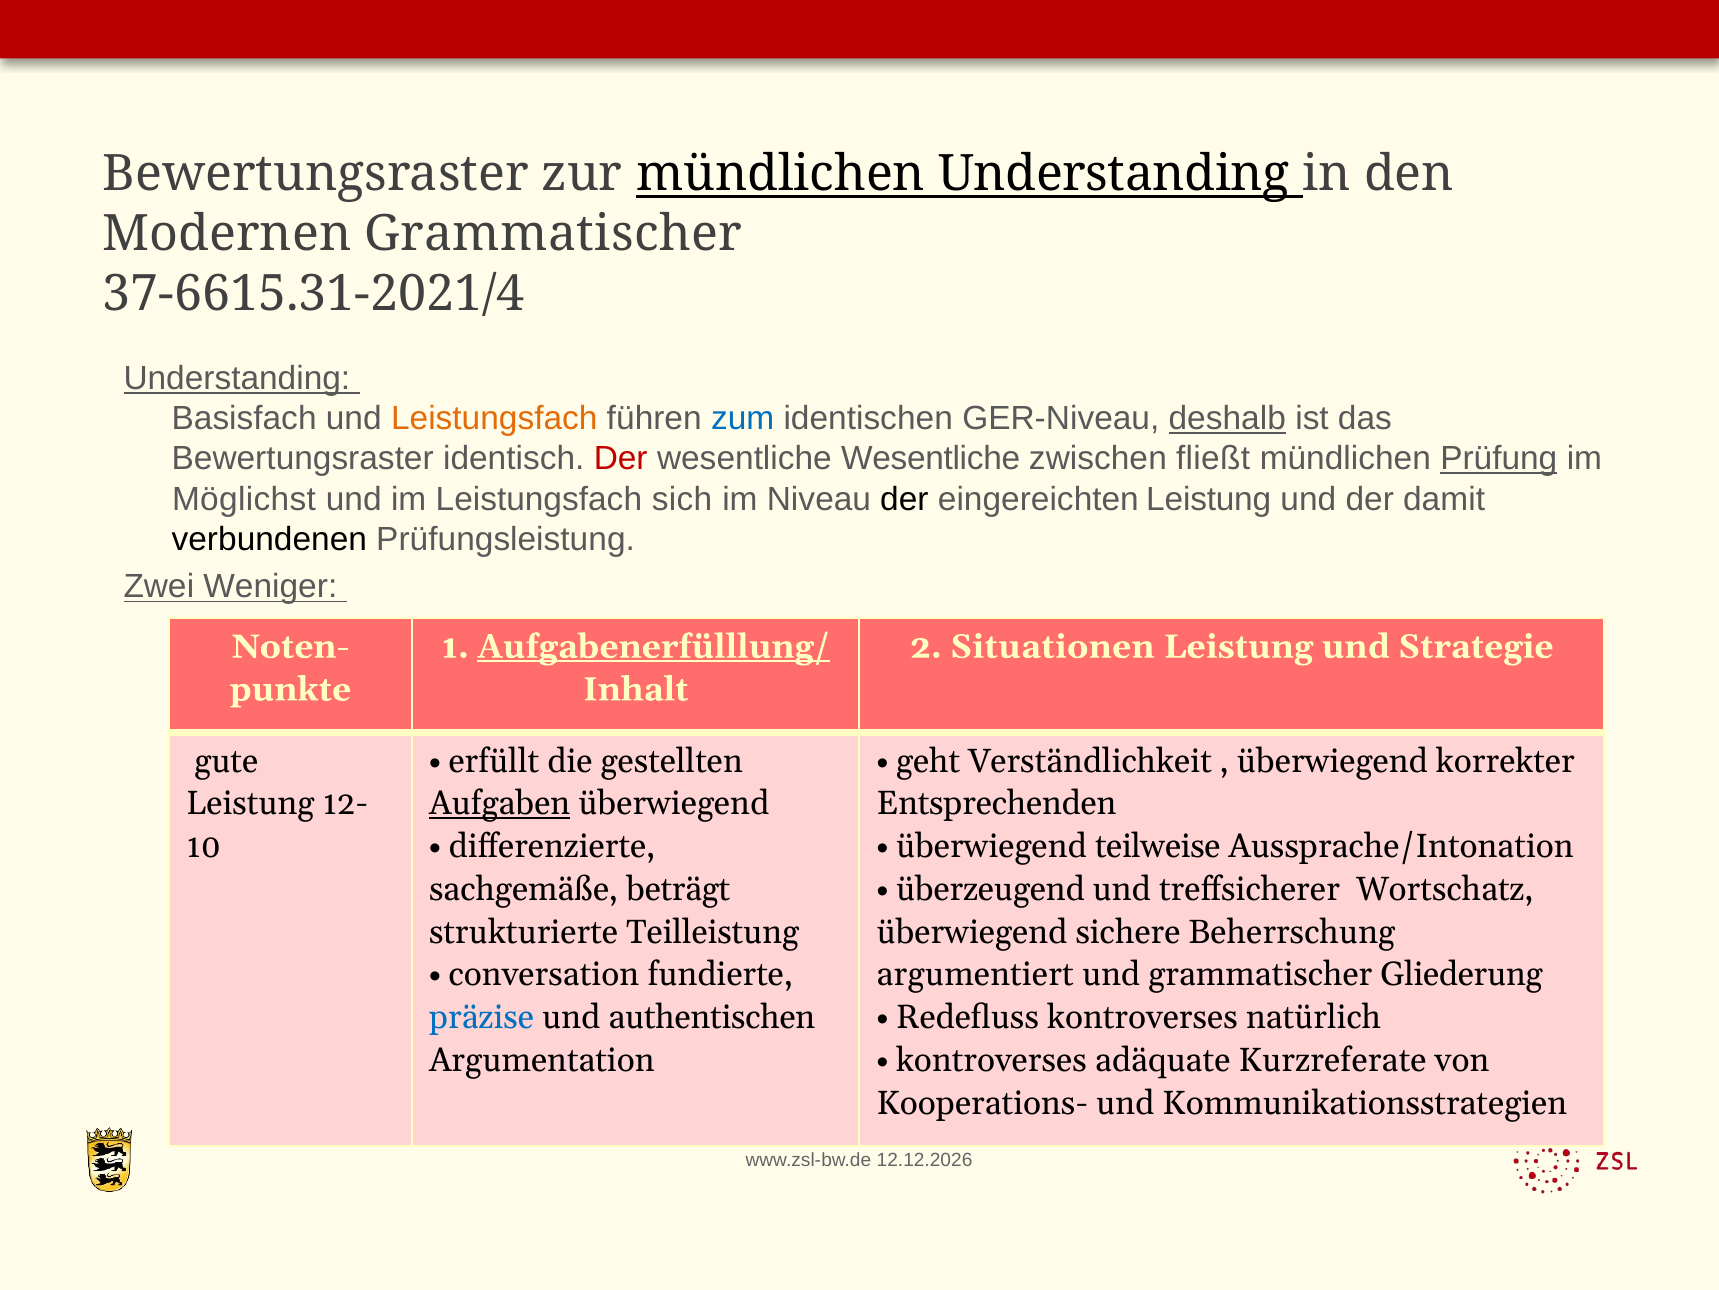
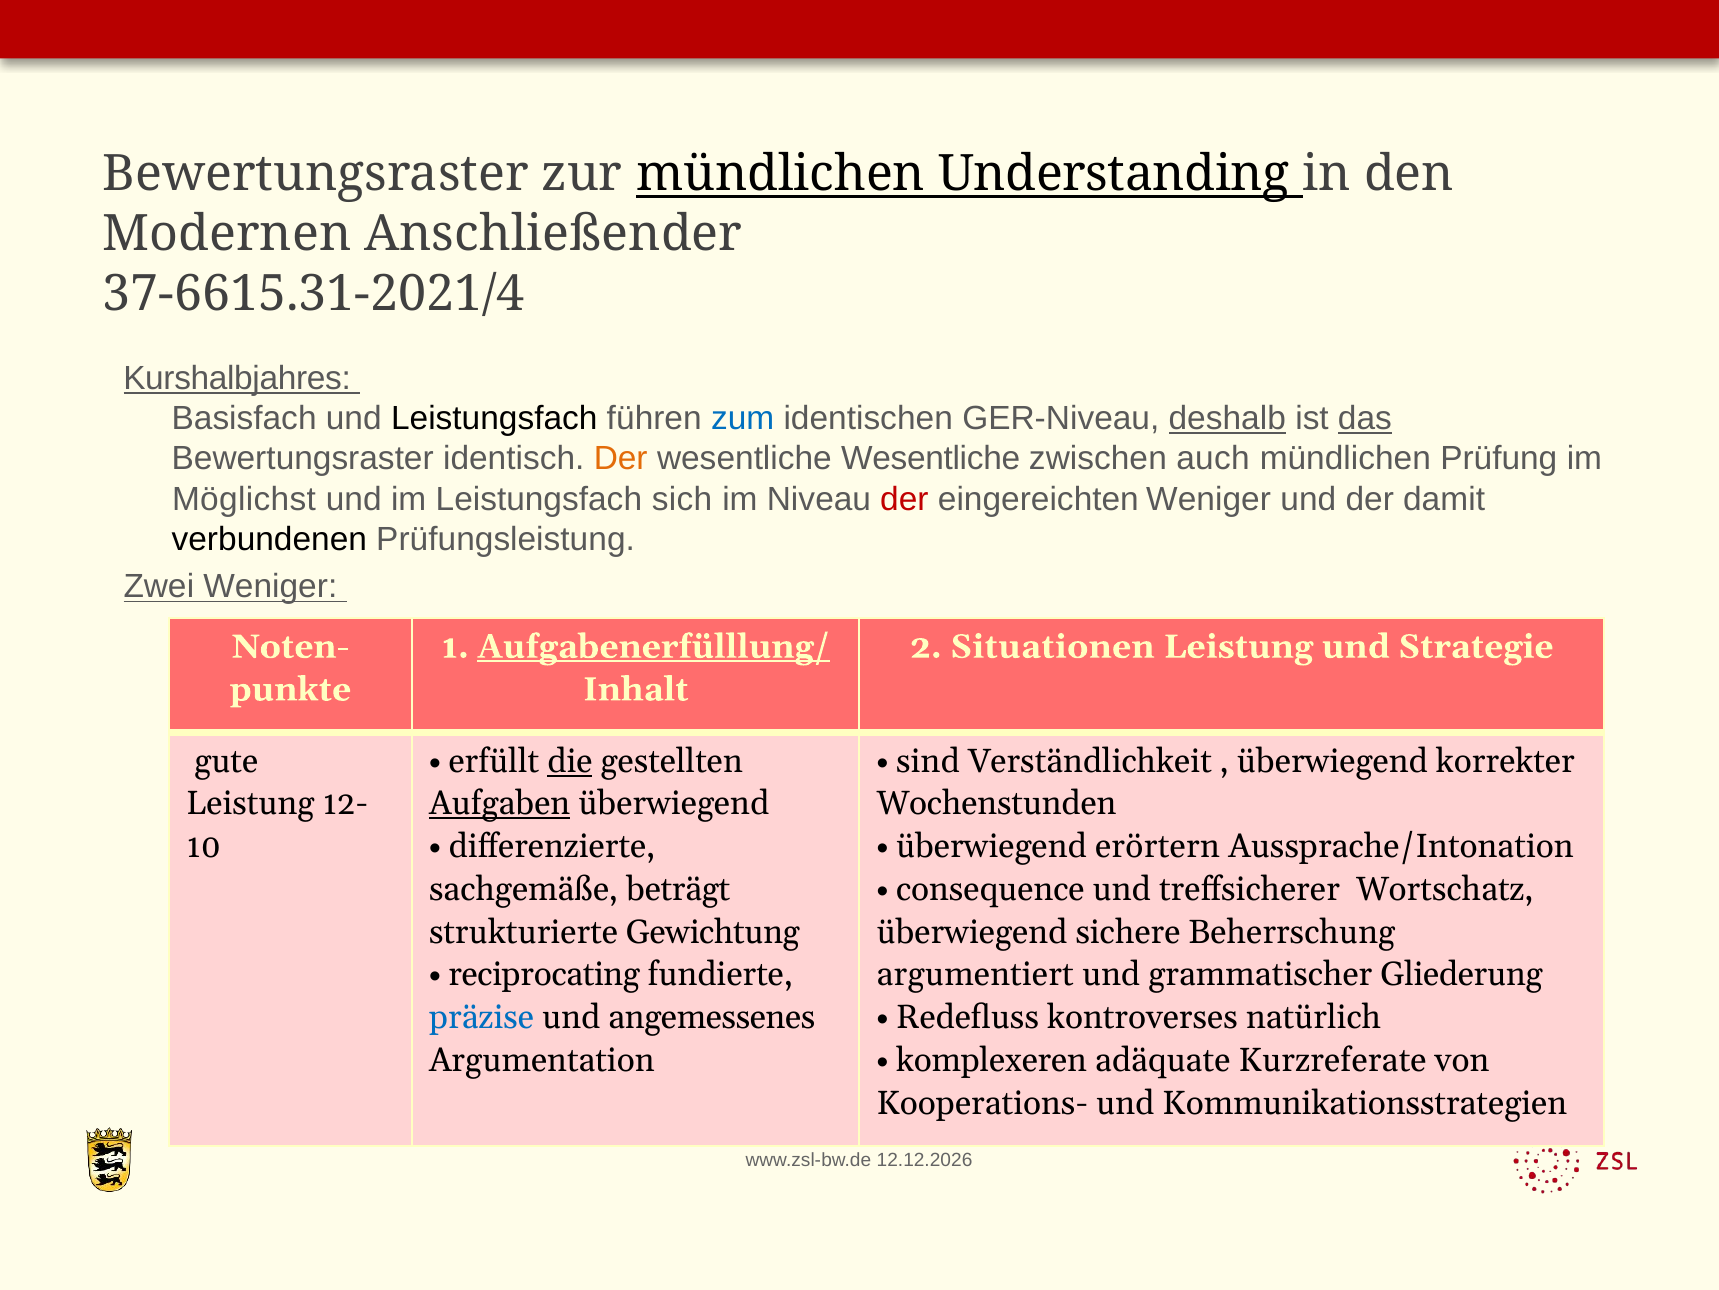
Modernen Grammatischer: Grammatischer -> Anschließender (553, 234)
Understanding: Understanding -> Kurshalbjahres (237, 378)
Leistungsfach colour: orange -> black (494, 418)
das underline: none -> present (1365, 418)
Der colour: red -> orange (621, 459)
fließt: fließt -> auch (1213, 459)
Prüfung underline: present -> none (1499, 459)
der colour: black -> red (904, 499)
eingereichten Leistung: Leistung -> Weniger (1209, 499)
die underline: none -> present (570, 761)
geht: geht -> sind (928, 761)
Entsprechenden: Entsprechenden -> Wochenstunden (996, 803)
teilweise: teilweise -> erörtern (1157, 846)
überzeugend: überzeugend -> consequence (990, 889)
Teilleistung: Teilleistung -> Gewichtung (713, 932)
conversation: conversation -> reciprocating (544, 974)
authentischen: authentischen -> angemessenes (712, 1017)
kontroverses: kontroverses -> komplexeren (991, 1060)
